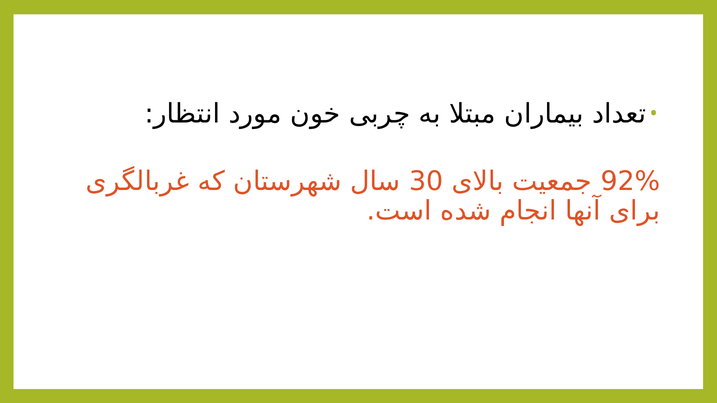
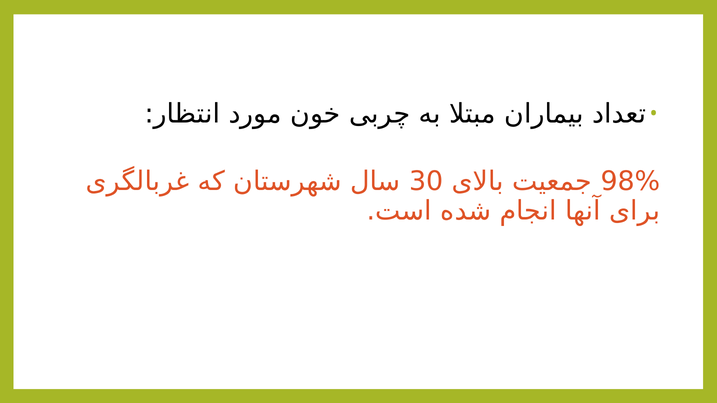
92%: 92% -> 98% (630, 182)
